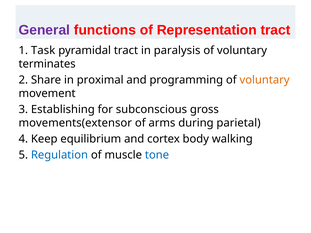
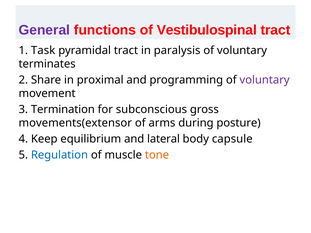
Representation: Representation -> Vestibulospinal (207, 30)
voluntary colour: orange -> purple (265, 80)
Establishing: Establishing -> Termination (63, 110)
parietal: parietal -> posture (239, 123)
cortex: cortex -> lateral (163, 139)
walking: walking -> capsule (232, 139)
tone colour: blue -> orange (157, 155)
